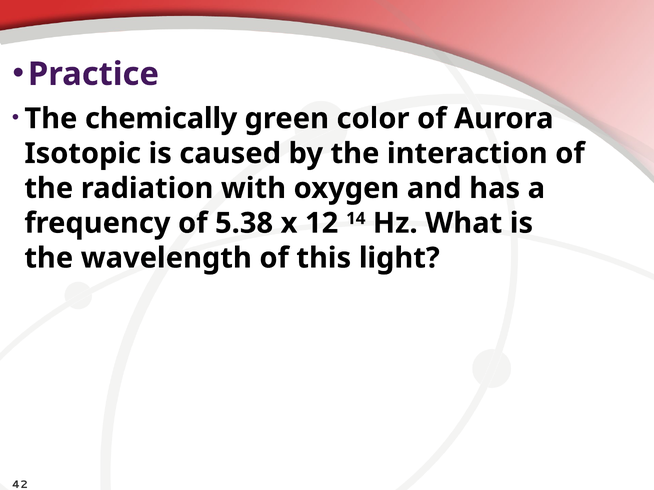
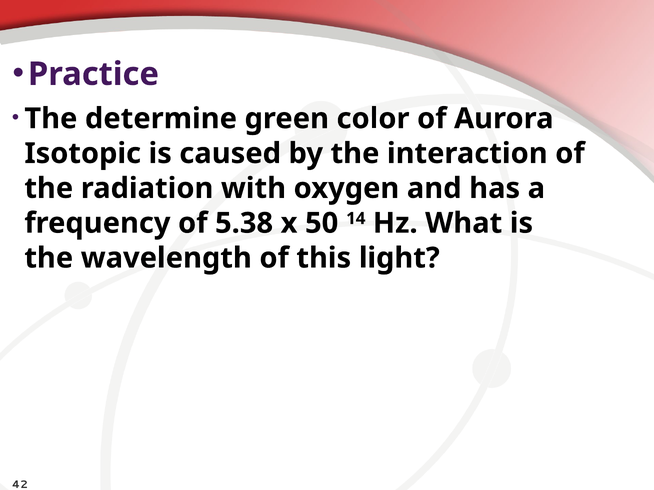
chemically: chemically -> determine (161, 119)
12: 12 -> 50 (322, 223)
